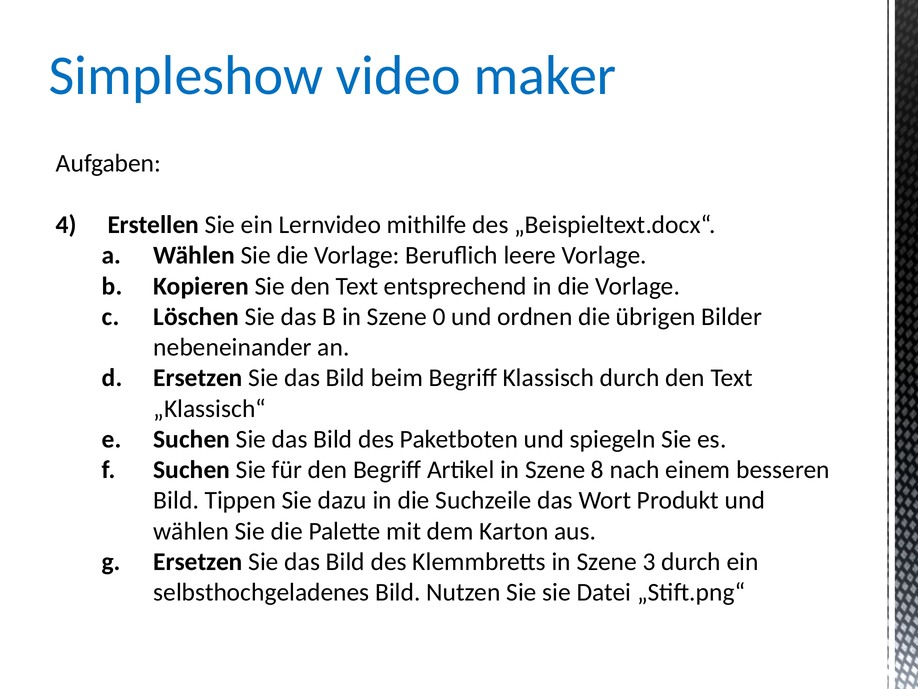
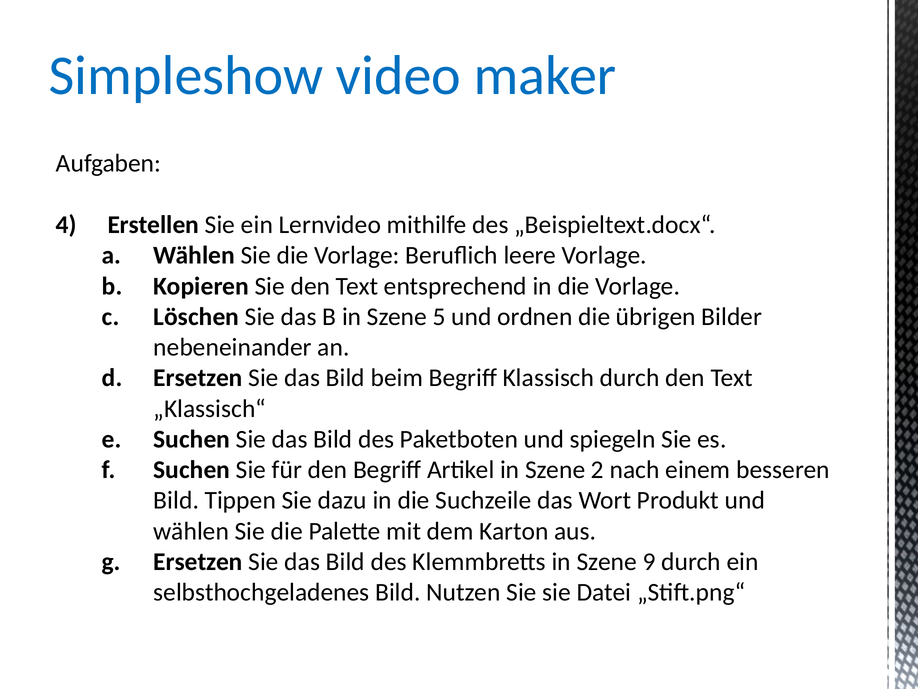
0: 0 -> 5 (439, 316)
8: 8 -> 2 (597, 470)
3: 3 -> 9 (649, 561)
